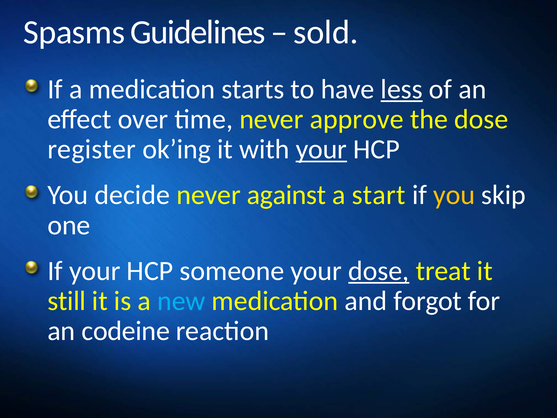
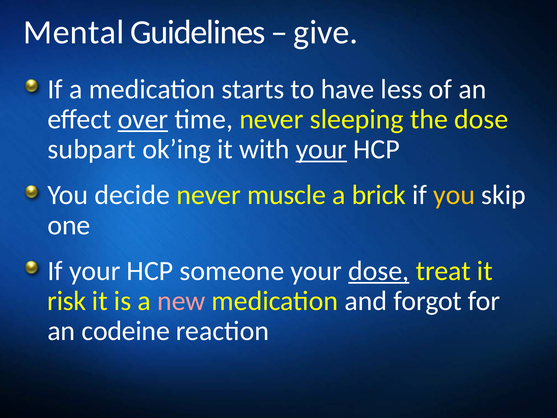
Spasms: Spasms -> Mental (74, 32)
sold: sold -> give (326, 32)
less underline: present -> none (402, 89)
over underline: none -> present (143, 119)
approve: approve -> sleeping (357, 119)
register: register -> subpart (92, 149)
against: against -> muscle (286, 195)
start: start -> brick (379, 195)
still: still -> risk (67, 301)
new colour: light blue -> pink (181, 301)
